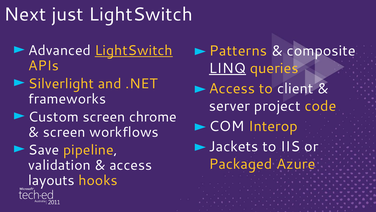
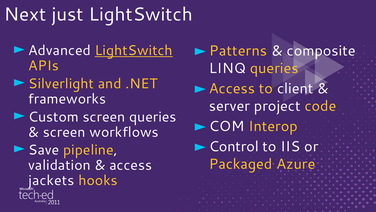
LINQ underline: present -> none (227, 68)
screen chrome: chrome -> queries (153, 117)
Jackets: Jackets -> Control (234, 146)
layouts: layouts -> jackets (51, 180)
